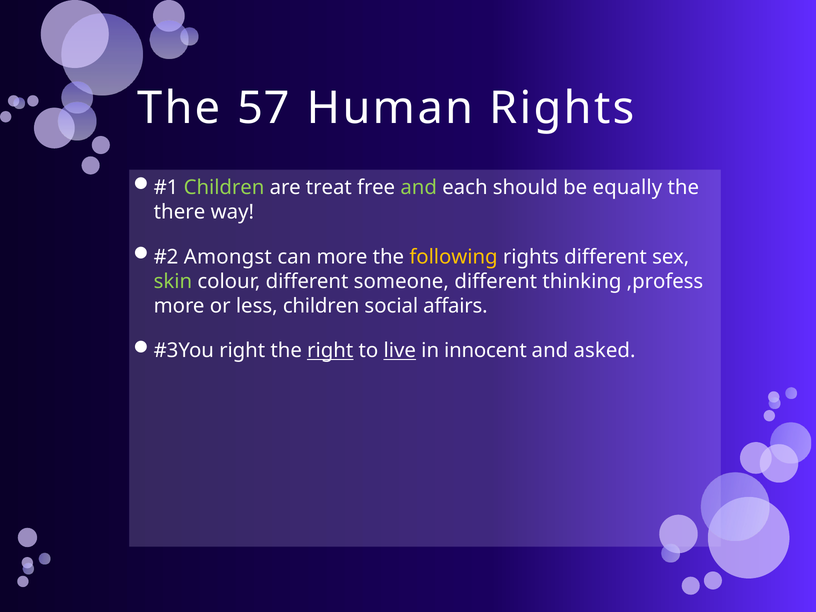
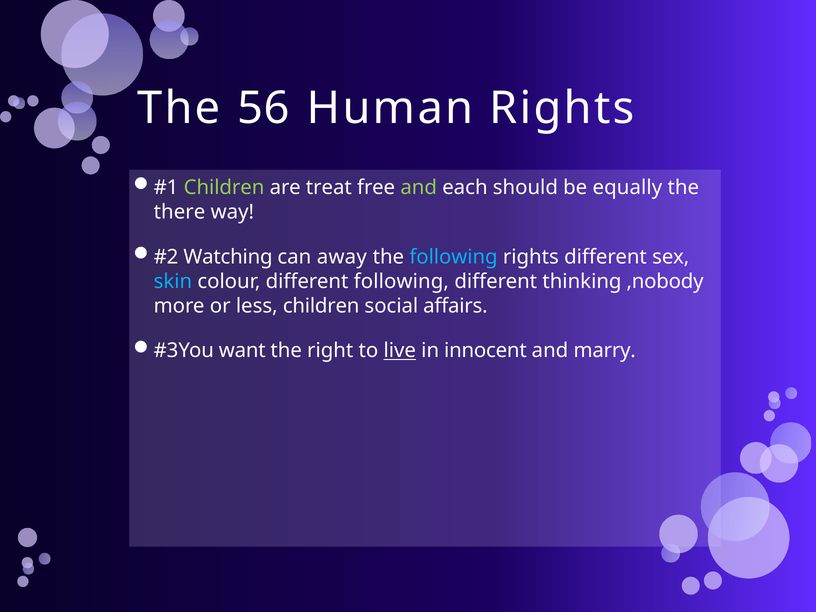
57: 57 -> 56 (263, 109)
Amongst: Amongst -> Watching (228, 257)
can more: more -> away (342, 257)
following colour: yellow -> light blue (454, 257)
skin colour: light green -> light blue (173, 281)
different someone: someone -> following (401, 281)
,profess: ,profess -> ,nobody (665, 281)
right: right -> want (242, 351)
right underline: present -> none (330, 351)
asked: asked -> marry (605, 351)
